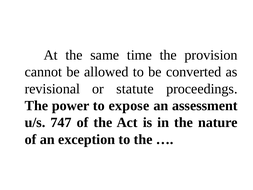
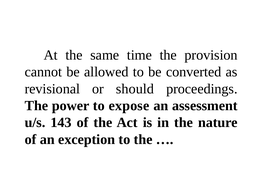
statute: statute -> should (135, 89)
747: 747 -> 143 (61, 122)
